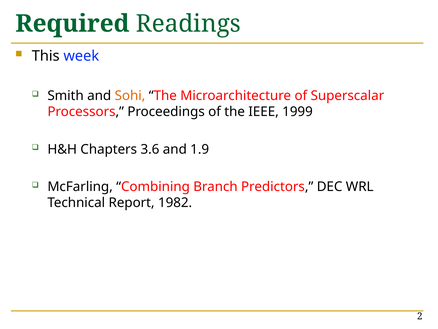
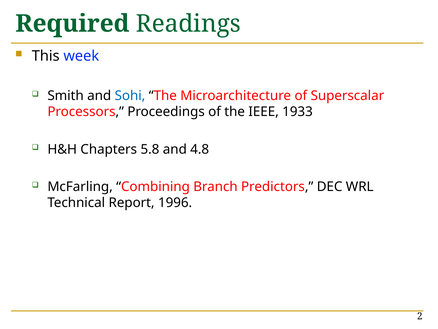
Sohi colour: orange -> blue (130, 96)
1999: 1999 -> 1933 (297, 112)
3.6: 3.6 -> 5.8 (150, 149)
1.9: 1.9 -> 4.8 (200, 149)
1982: 1982 -> 1996 (175, 202)
